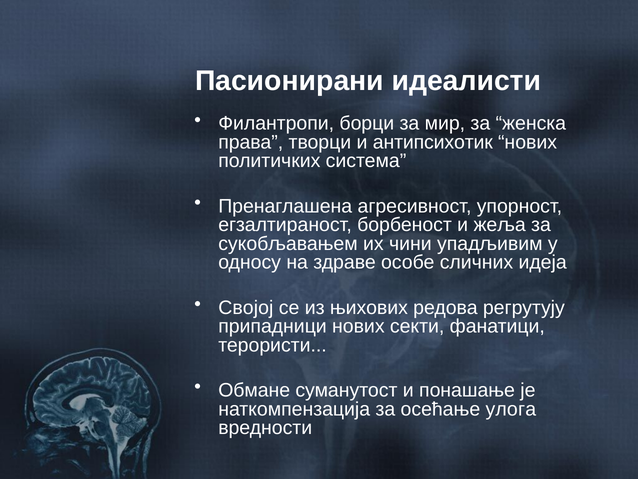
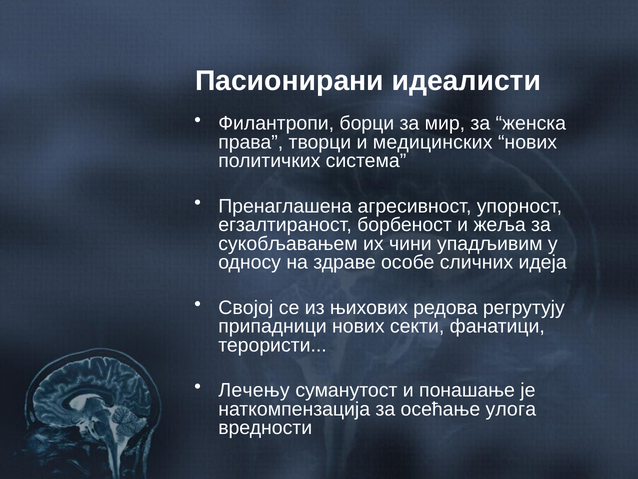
антипсихотик: антипсихотик -> медицинских (433, 142)
Обмане: Обмане -> Лечењу (254, 390)
